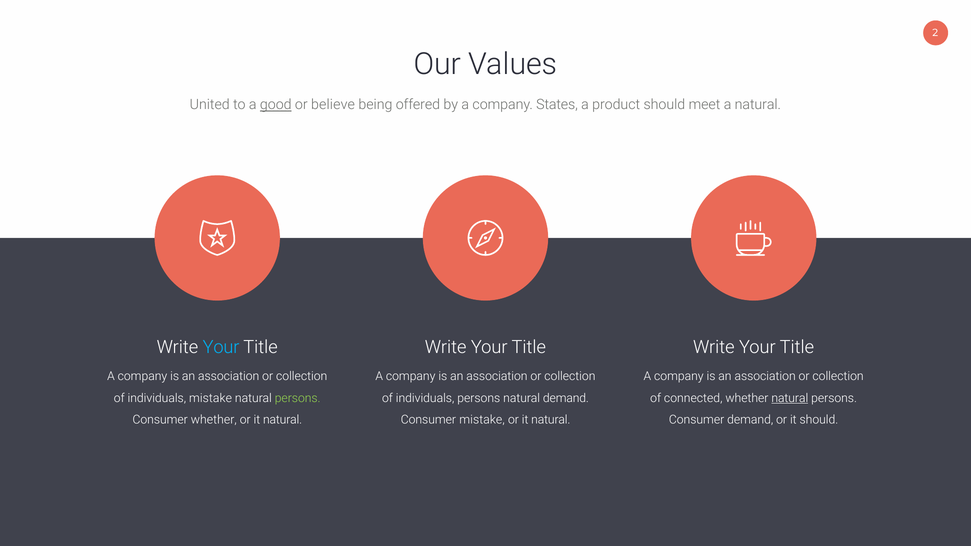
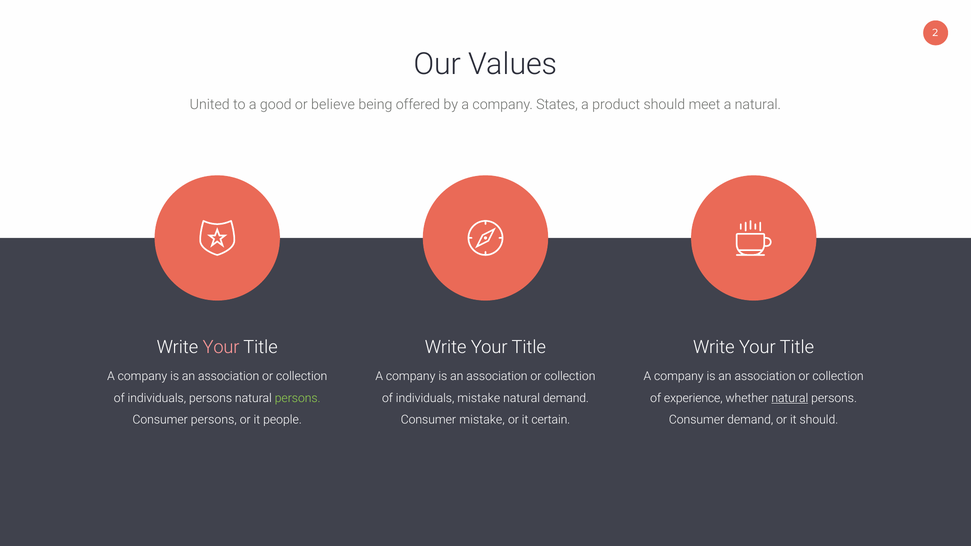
good underline: present -> none (276, 105)
Your colour: light blue -> pink (221, 347)
individuals mistake: mistake -> persons (211, 398)
individuals persons: persons -> mistake (479, 398)
connected: connected -> experience (693, 398)
Consumer whether: whether -> persons (214, 420)
natural: natural -> people (282, 420)
natural: natural -> certain (551, 420)
